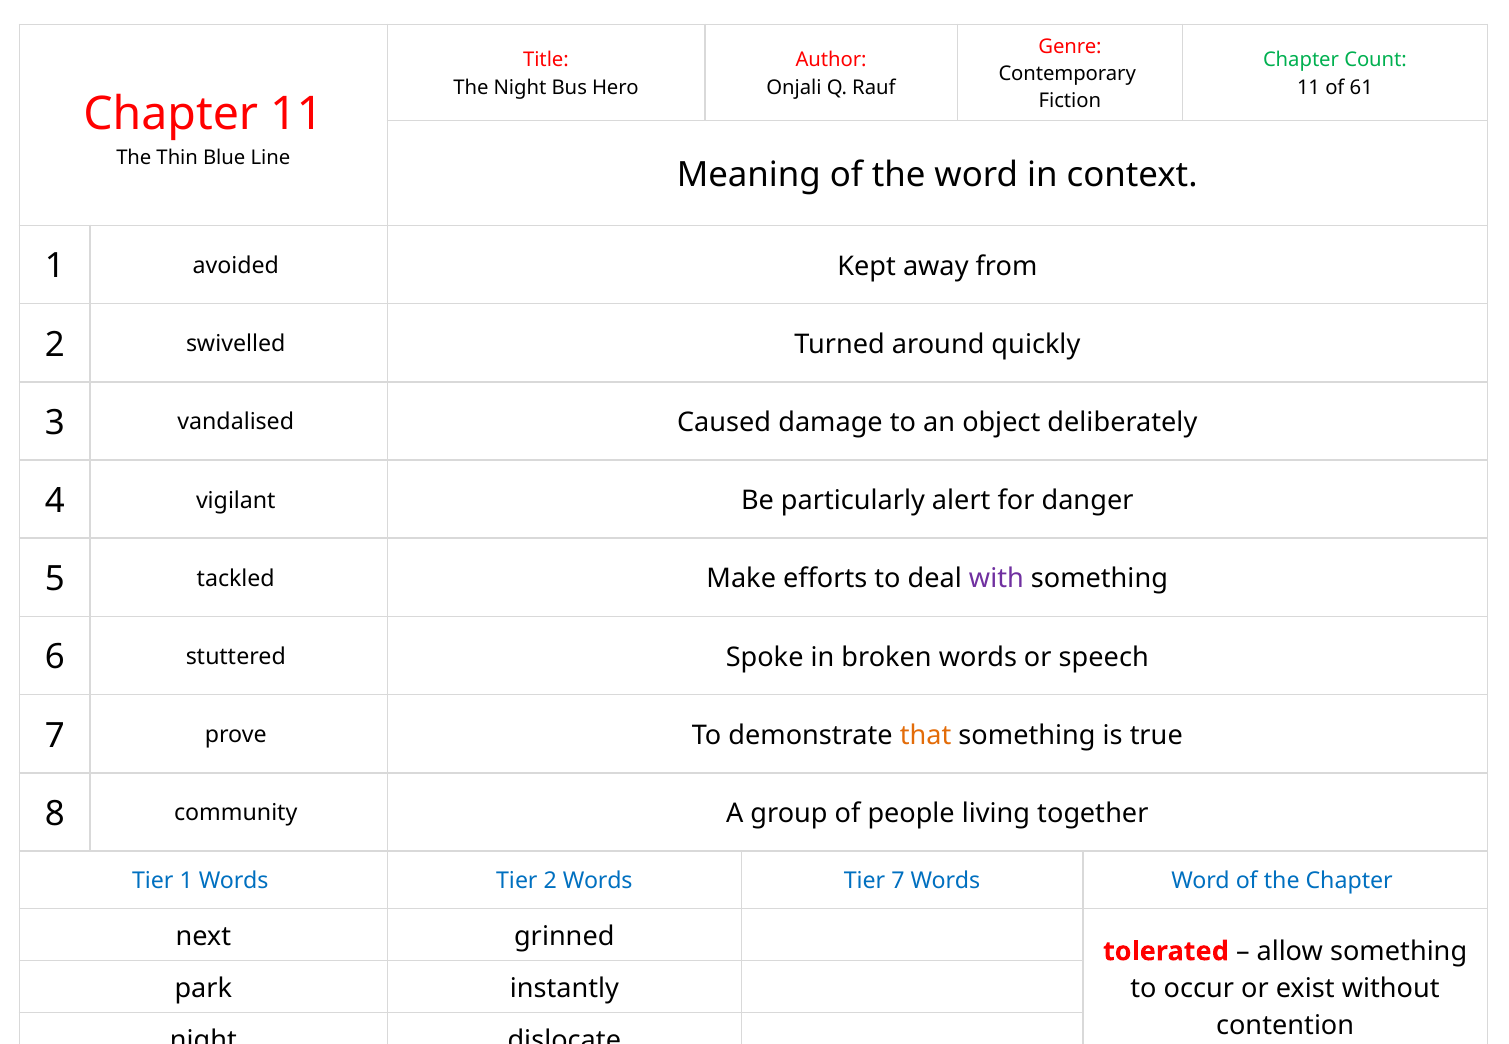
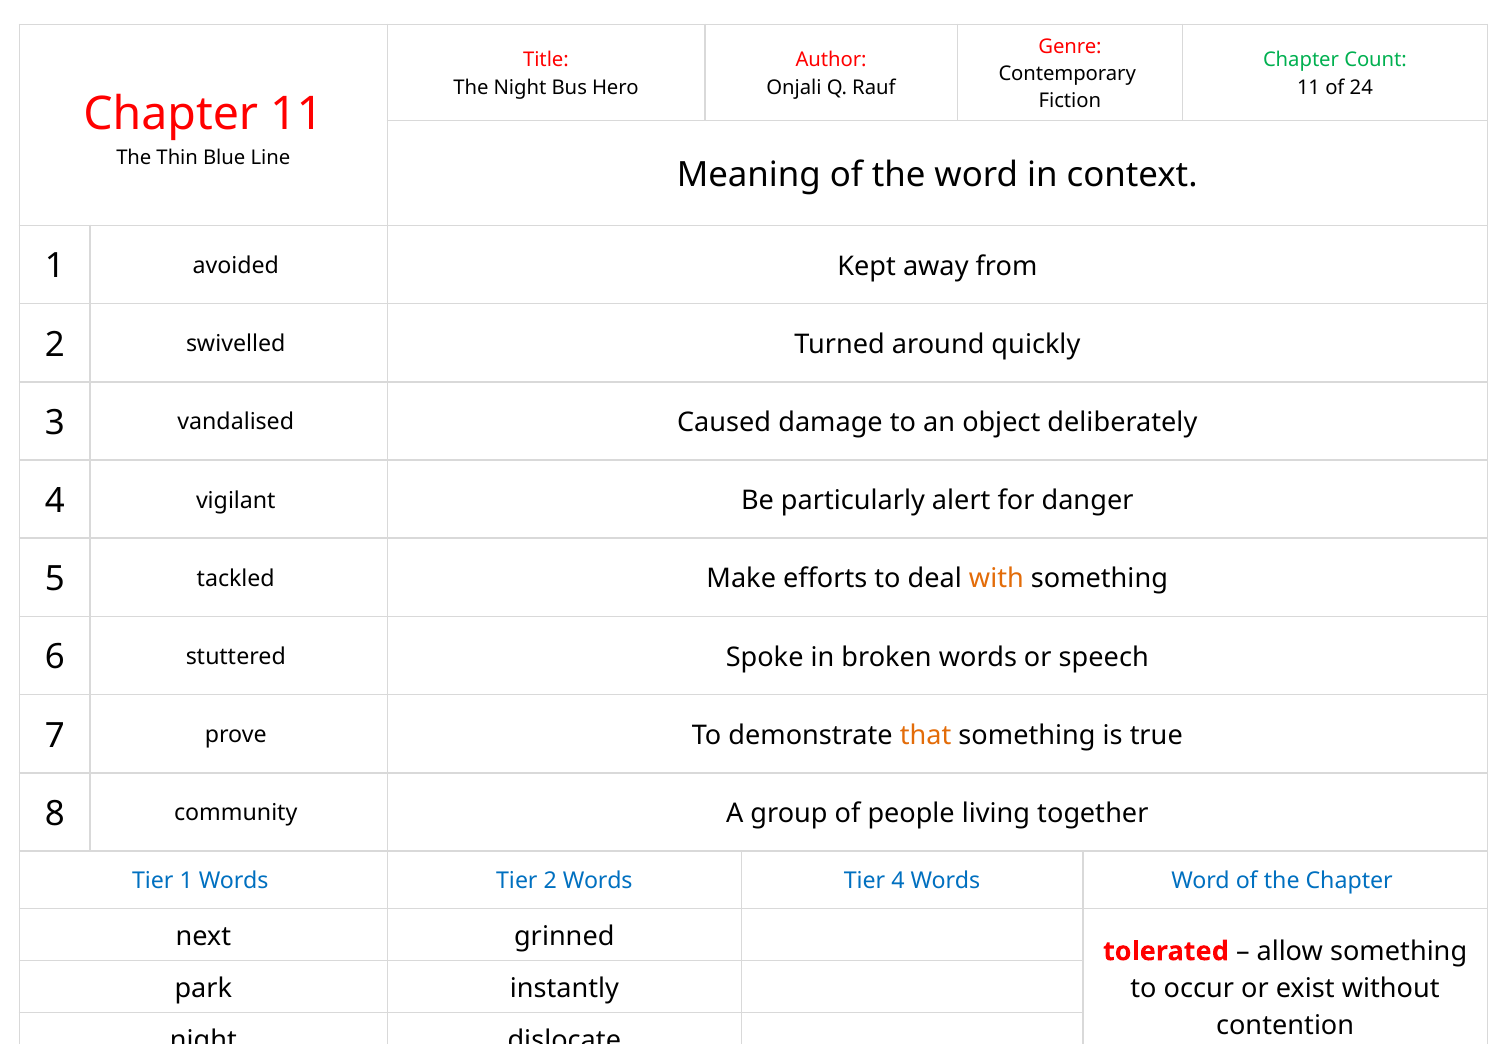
61: 61 -> 24 (1361, 88)
with colour: purple -> orange (996, 579)
Tier 7: 7 -> 4 (898, 882)
